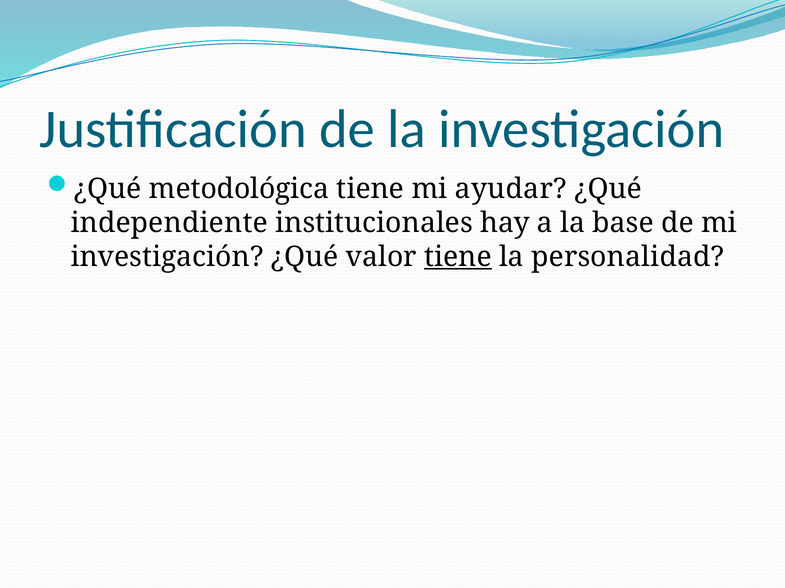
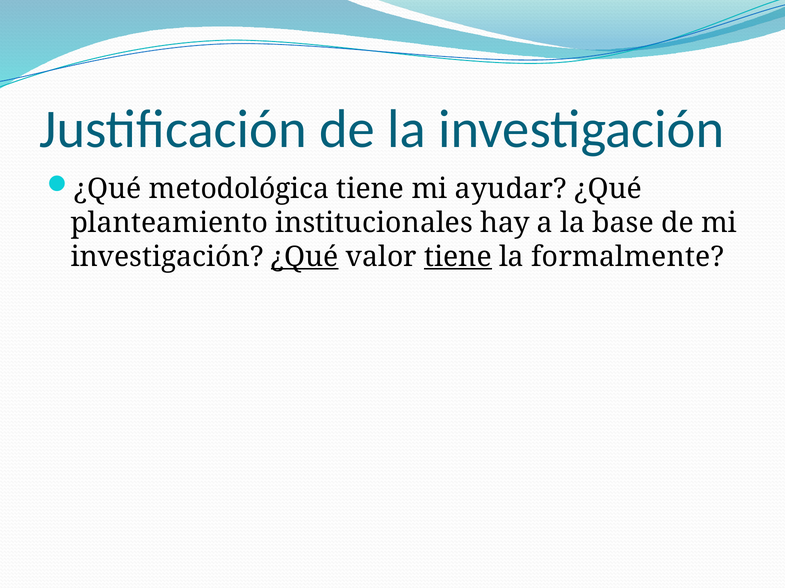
independiente: independiente -> planteamiento (169, 223)
¿Qué underline: none -> present (305, 257)
personalidad: personalidad -> formalmente (628, 257)
